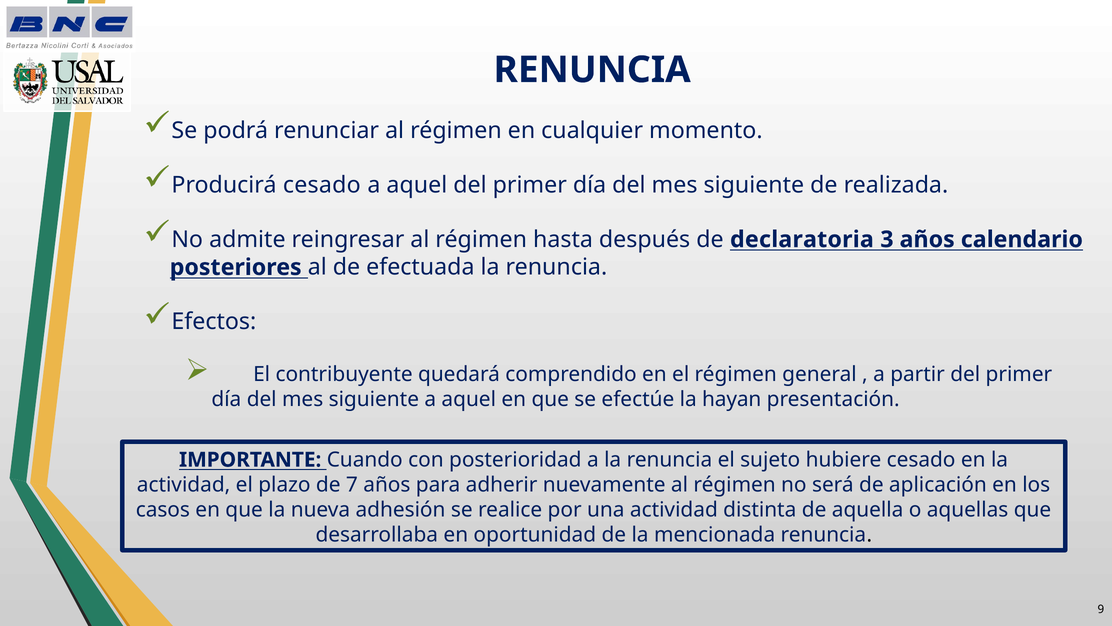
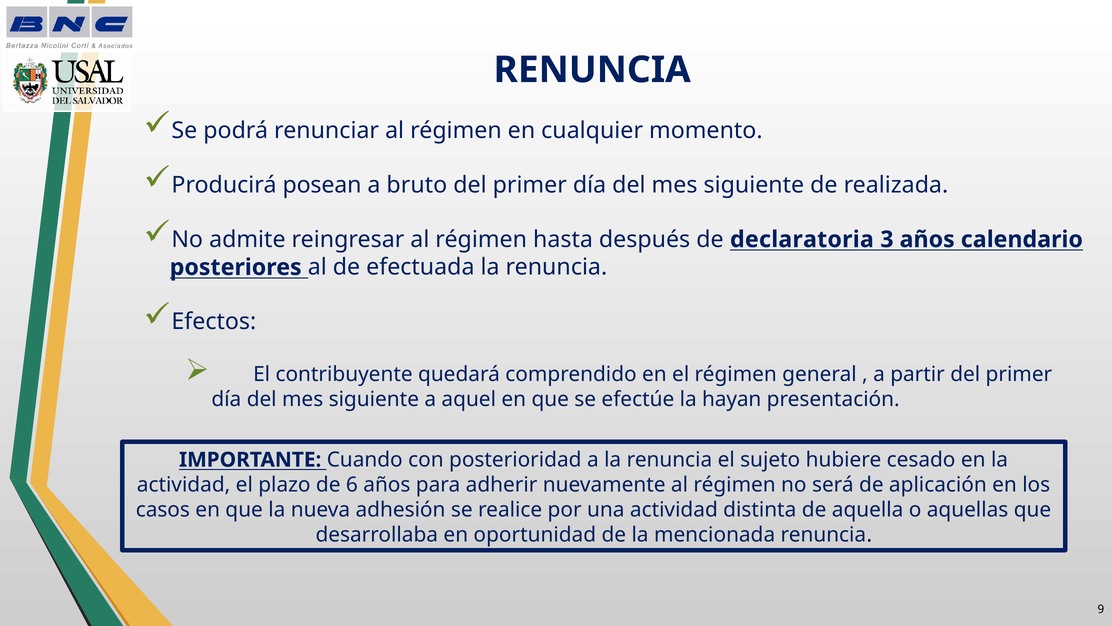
Producirá cesado: cesado -> posean (322, 185)
aquel: aquel -> bruto (417, 185)
7: 7 -> 6 (352, 484)
